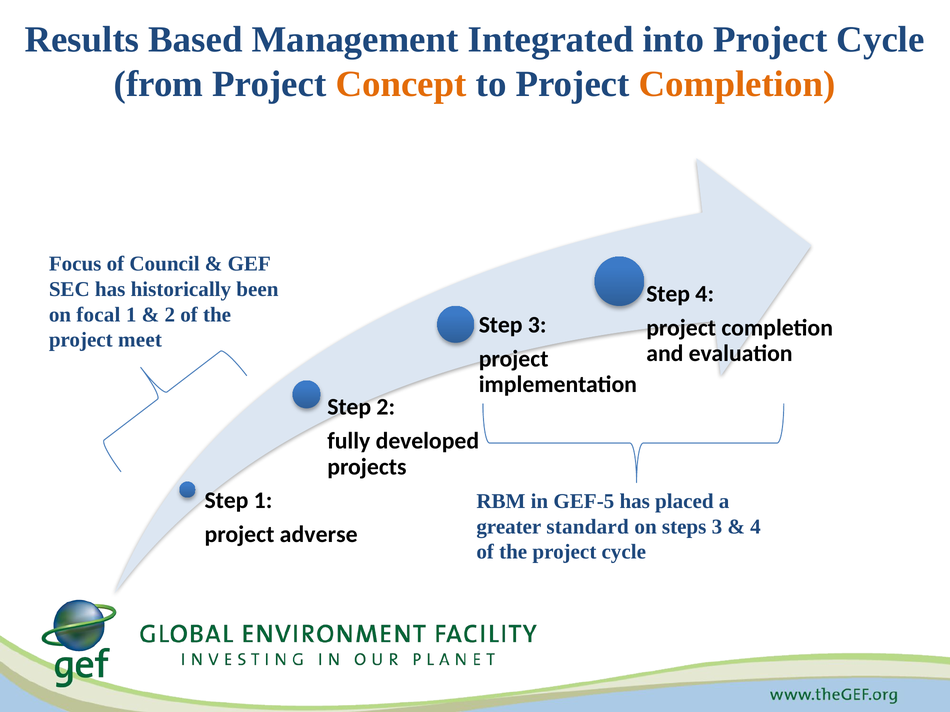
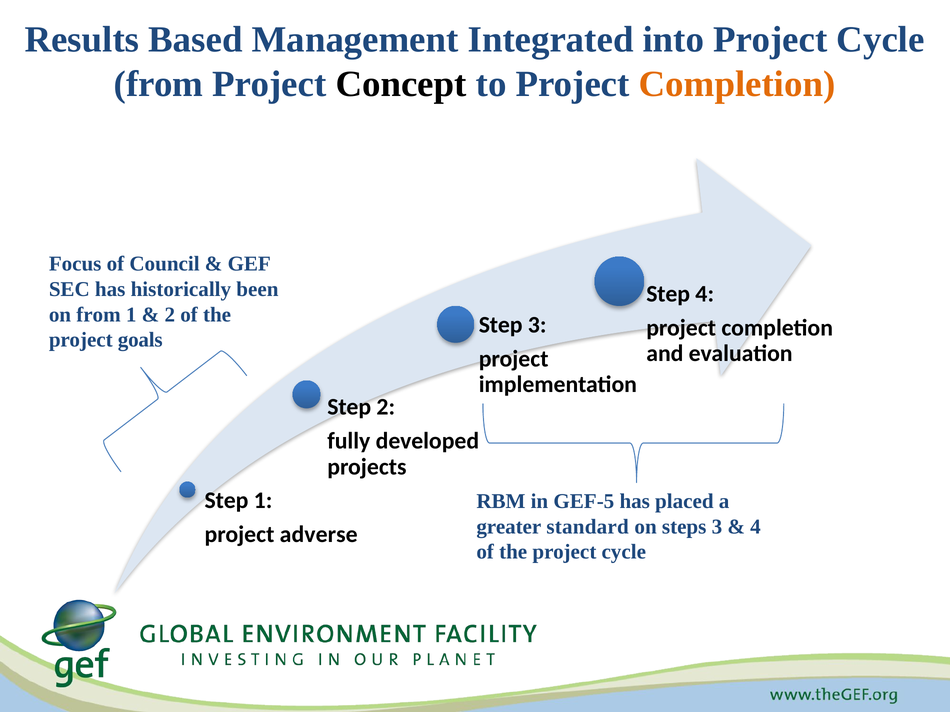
Concept colour: orange -> black (401, 84)
on focal: focal -> from (98, 315)
meet: meet -> goals (140, 340)
